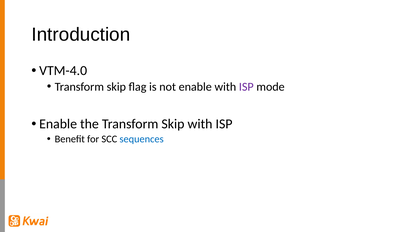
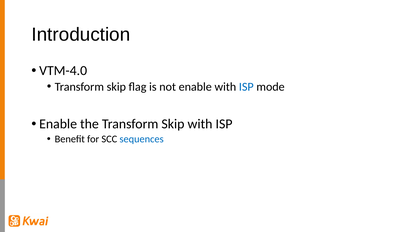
ISP colour: purple -> blue (246, 87)
